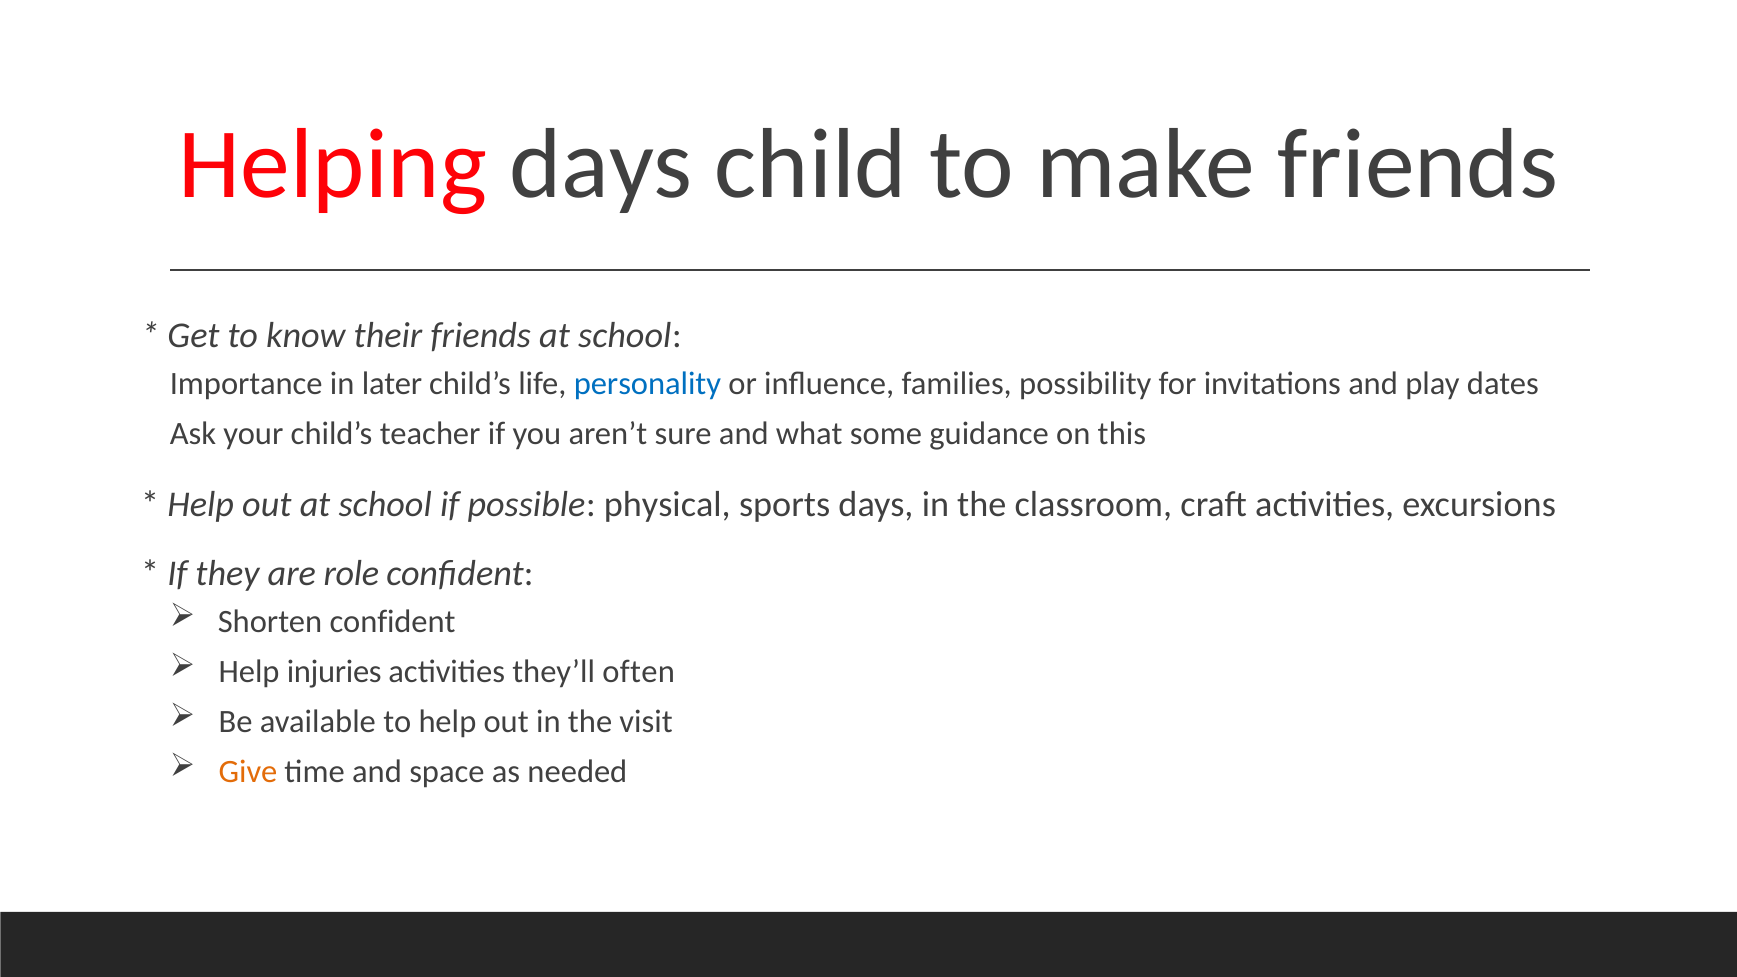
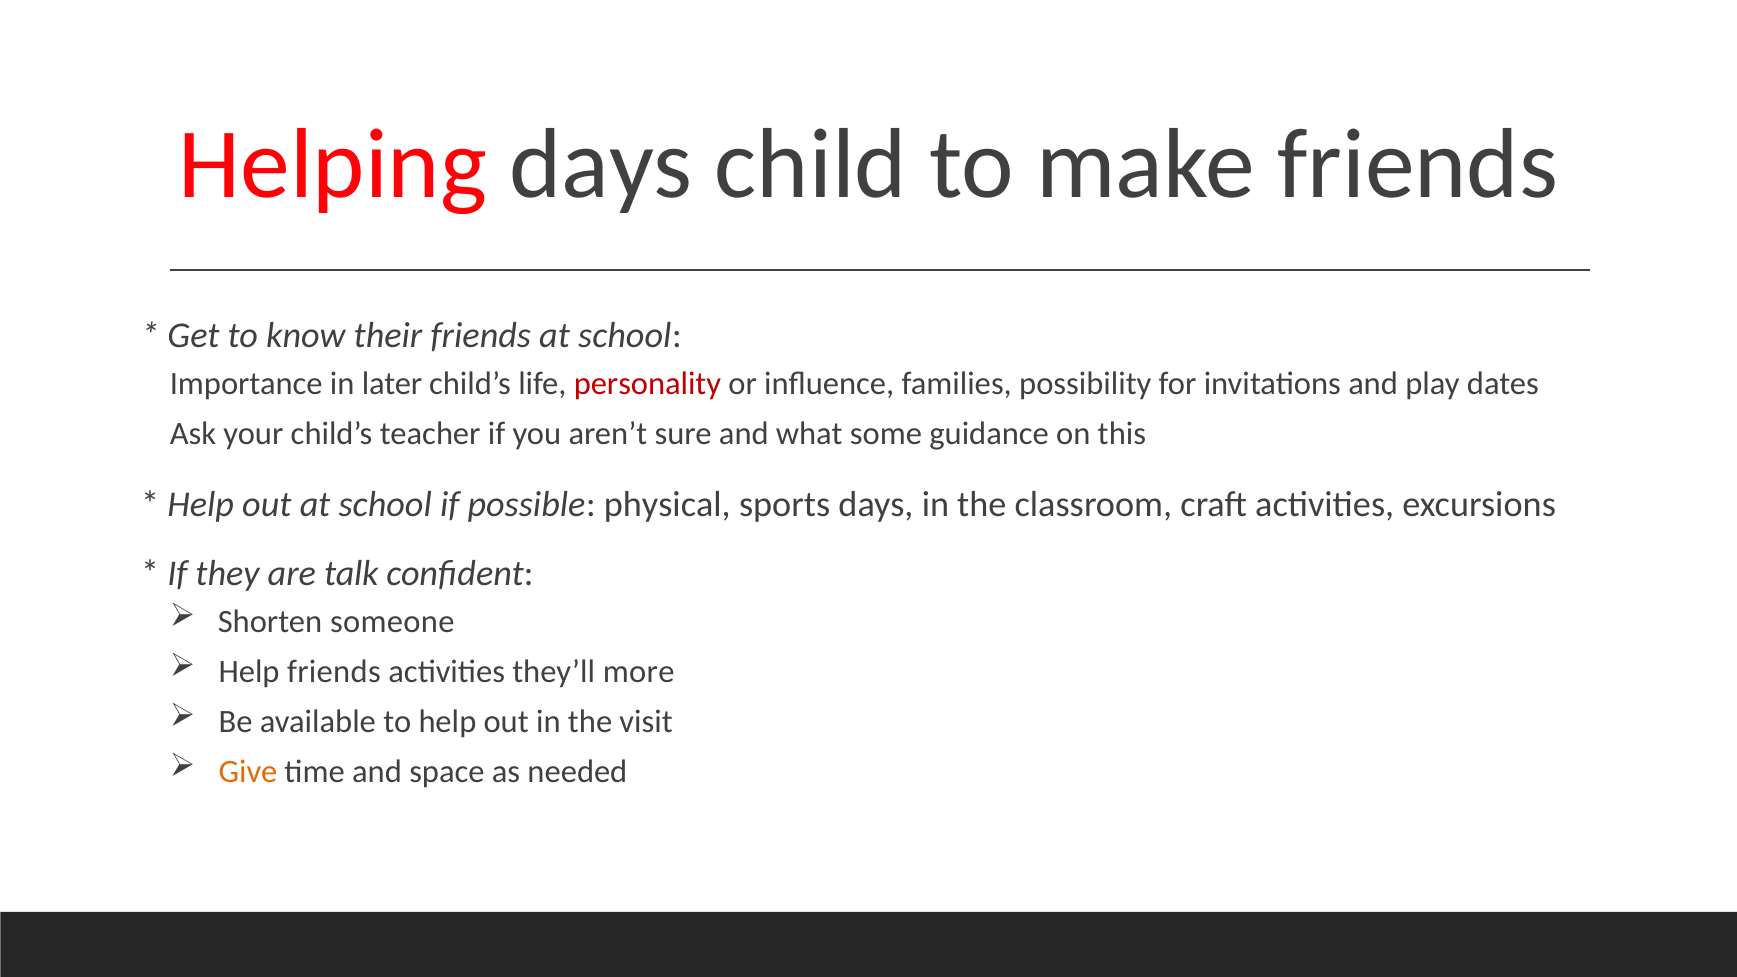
personality colour: blue -> red (647, 384)
role: role -> talk (351, 573)
Shorten confident: confident -> someone (392, 621)
Help injuries: injuries -> friends (334, 671)
often: often -> more (639, 671)
